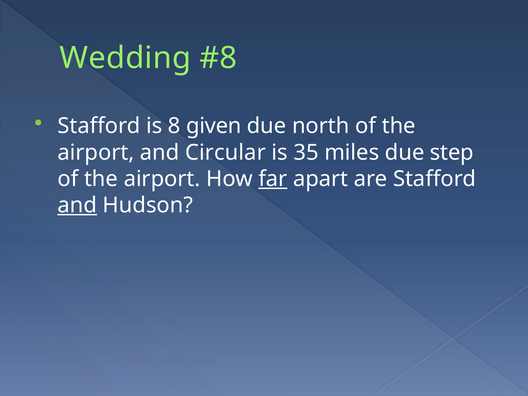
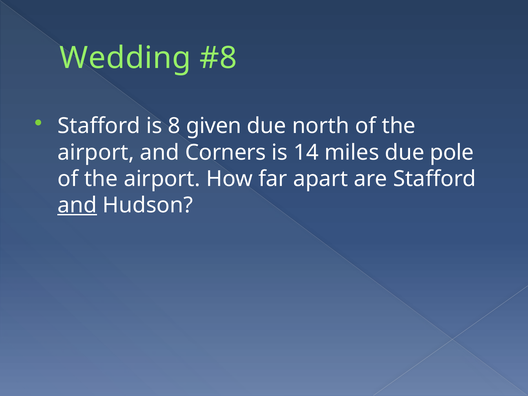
Circular: Circular -> Corners (226, 152)
35: 35 -> 14 (306, 152)
step: step -> pole (452, 152)
far underline: present -> none (273, 179)
